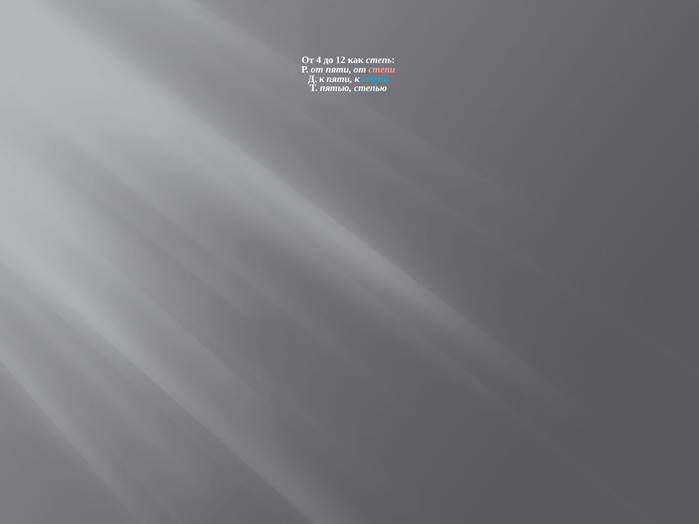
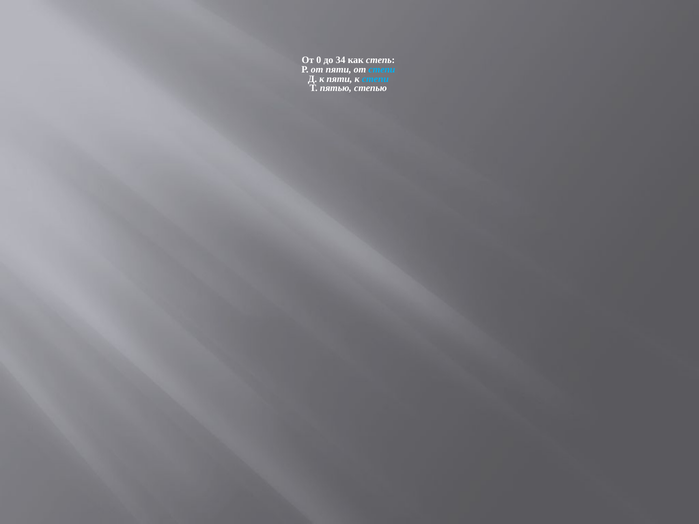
4: 4 -> 0 (319, 60)
12: 12 -> 34 (341, 60)
степи colour: pink -> light blue (382, 70)
